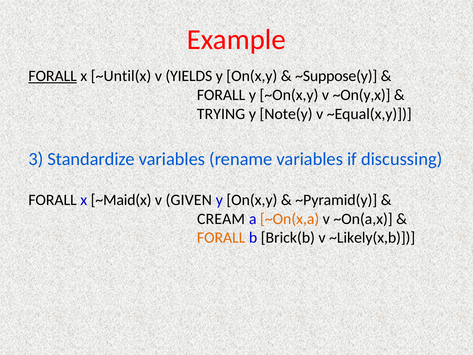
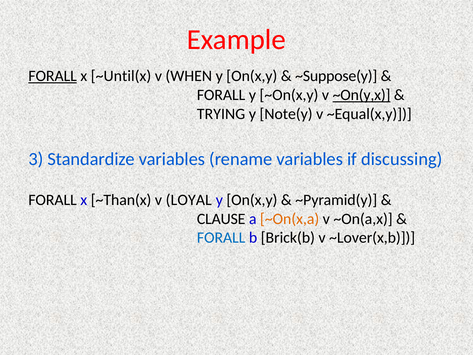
YIELDS: YIELDS -> WHEN (189, 76)
~On(y,x underline: none -> present (362, 95)
~Maid(x: ~Maid(x -> ~Than(x (121, 200)
GIVEN: GIVEN -> LOYAL (189, 200)
CREAM: CREAM -> CLAUSE (221, 219)
FORALL colour: orange -> blue (221, 238)
~Likely(x,b: ~Likely(x,b -> ~Lover(x,b (372, 238)
